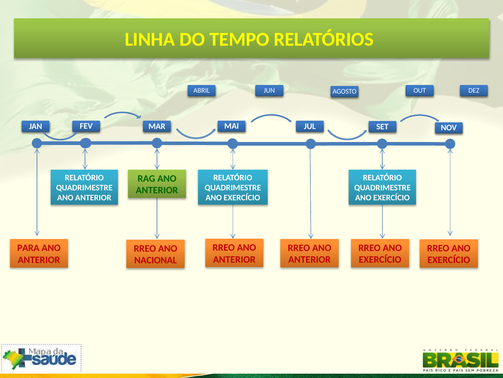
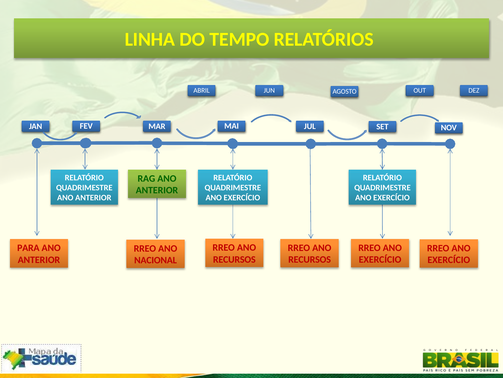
ANTERIOR: ANTERIOR -> RECURSOS (234, 259)
ANTERIOR: ANTERIOR -> RECURSOS (310, 259)
